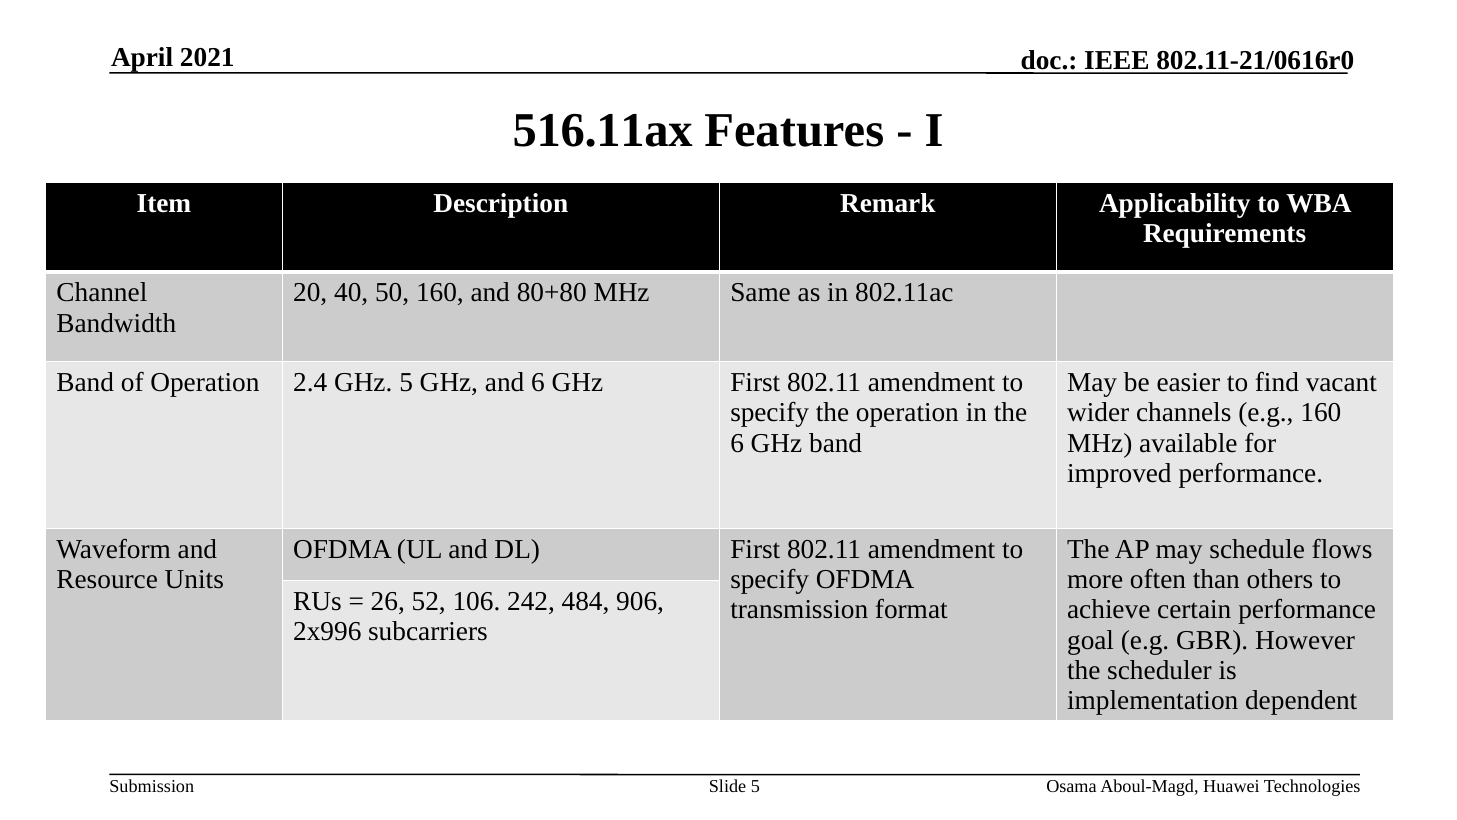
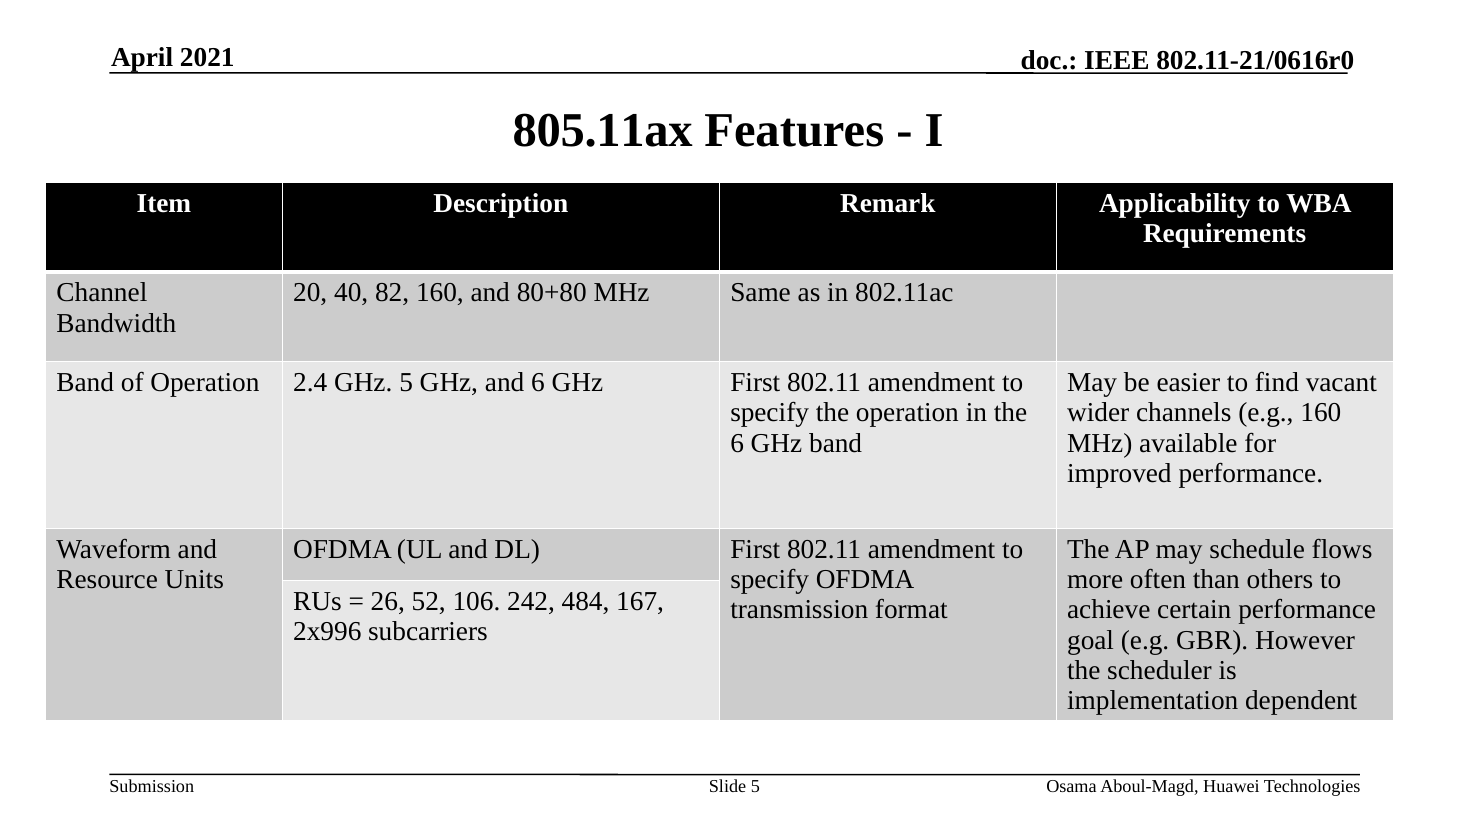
516.11ax: 516.11ax -> 805.11ax (603, 131)
50: 50 -> 82 (392, 293)
906: 906 -> 167 (640, 601)
